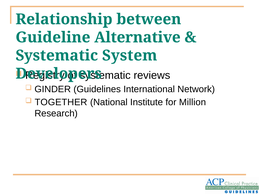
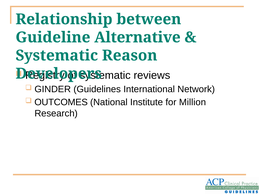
System: System -> Reason (130, 56)
TOGETHER: TOGETHER -> OUTCOMES (61, 102)
